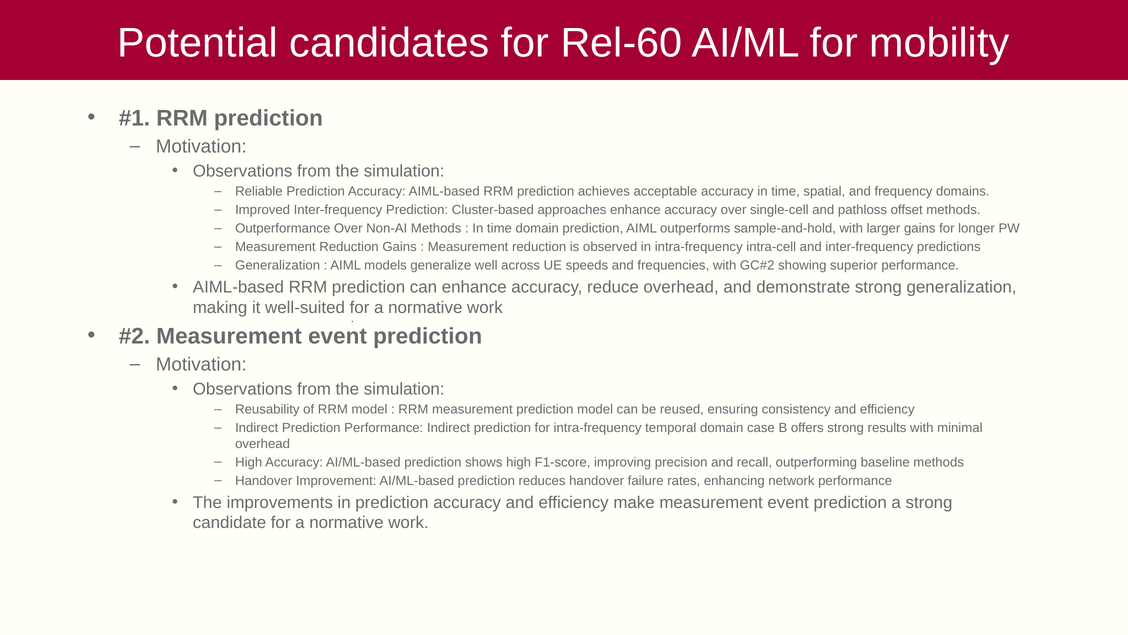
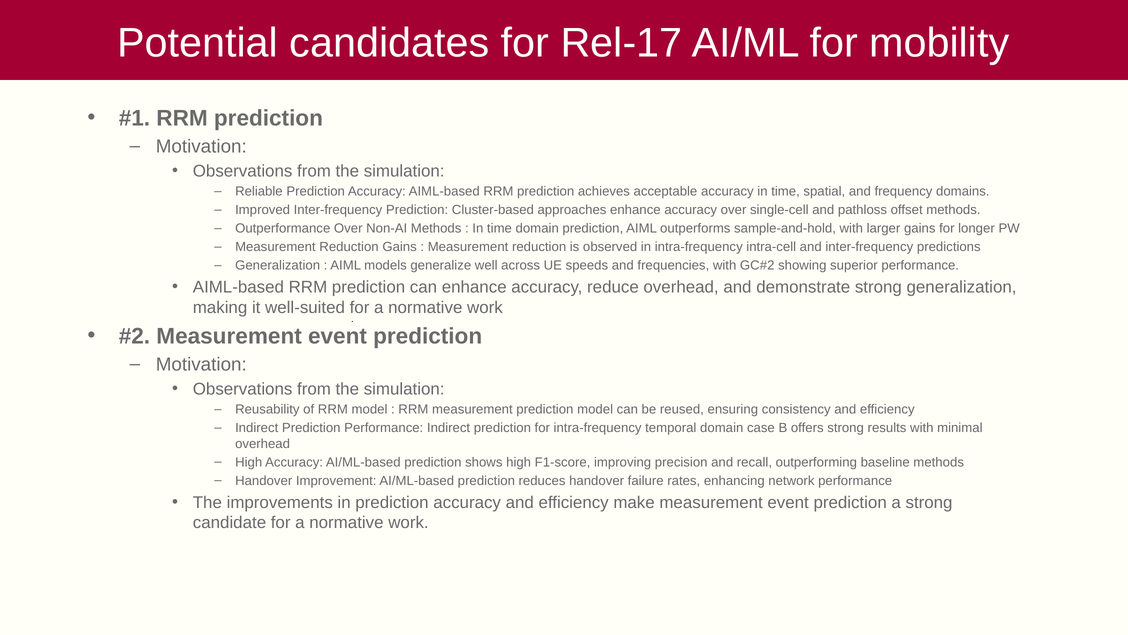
Rel-60: Rel-60 -> Rel-17 (622, 43)
